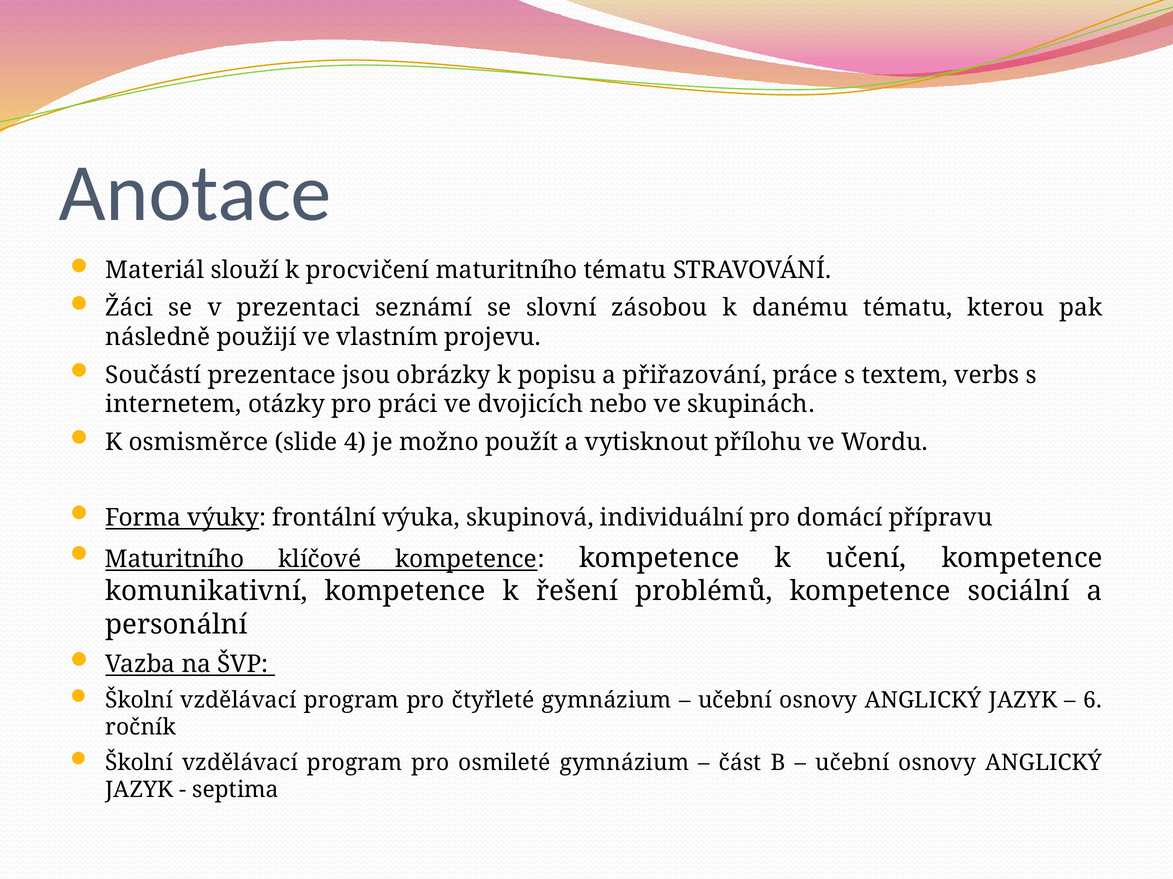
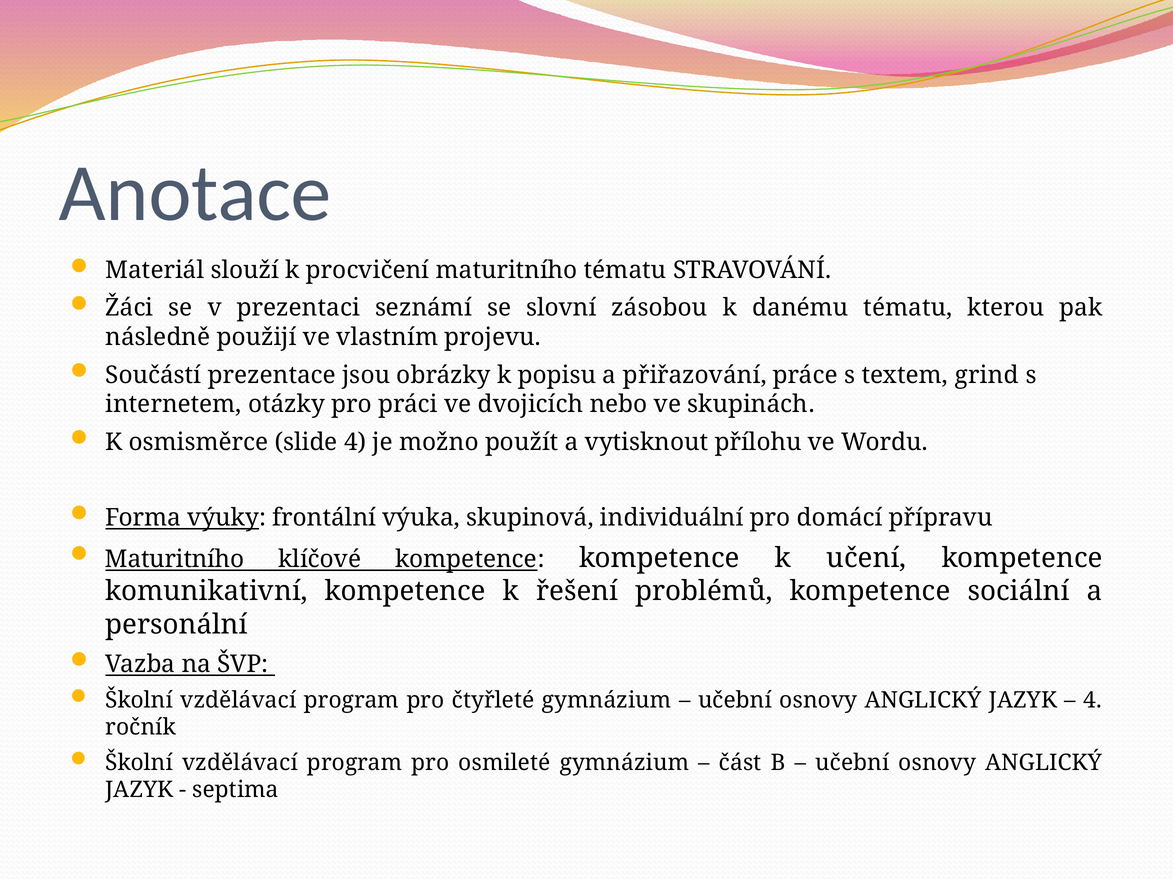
verbs: verbs -> grind (987, 375)
6: 6 -> 4 (1093, 701)
